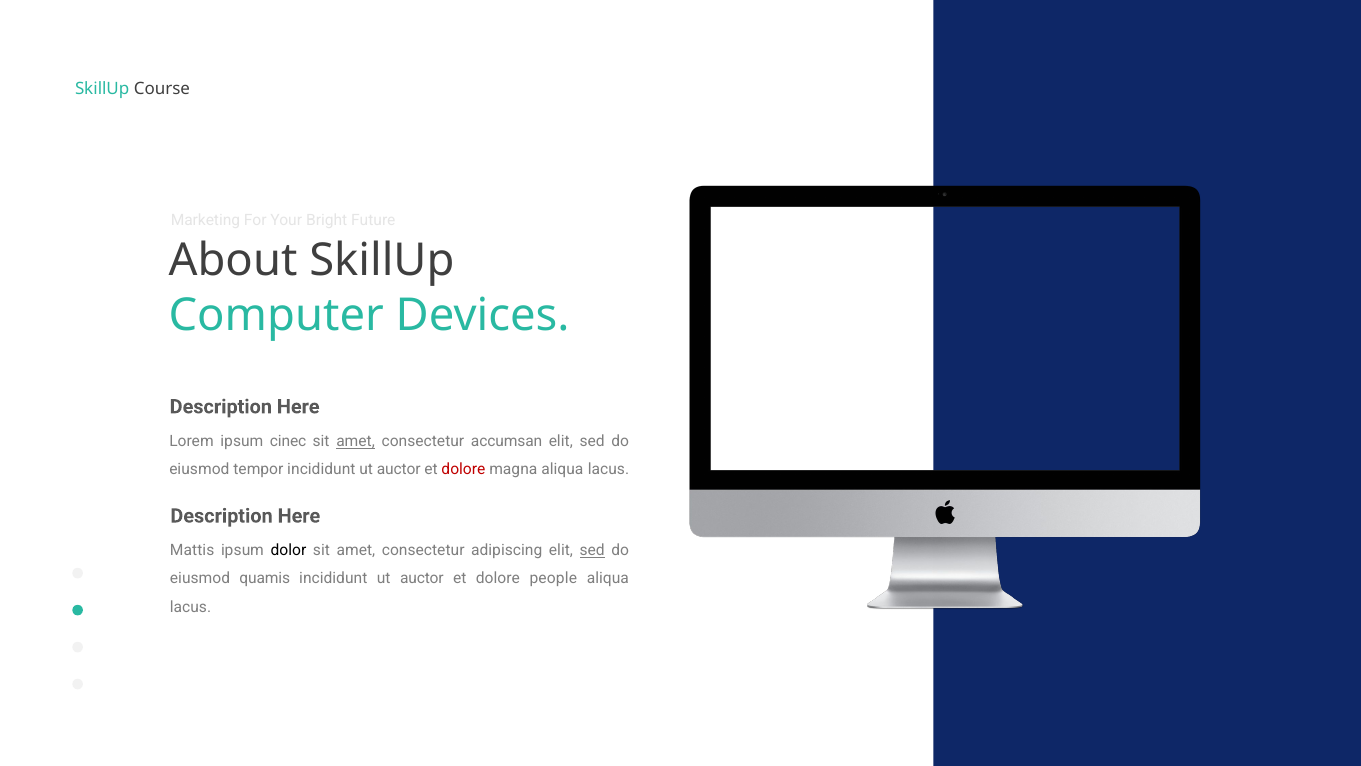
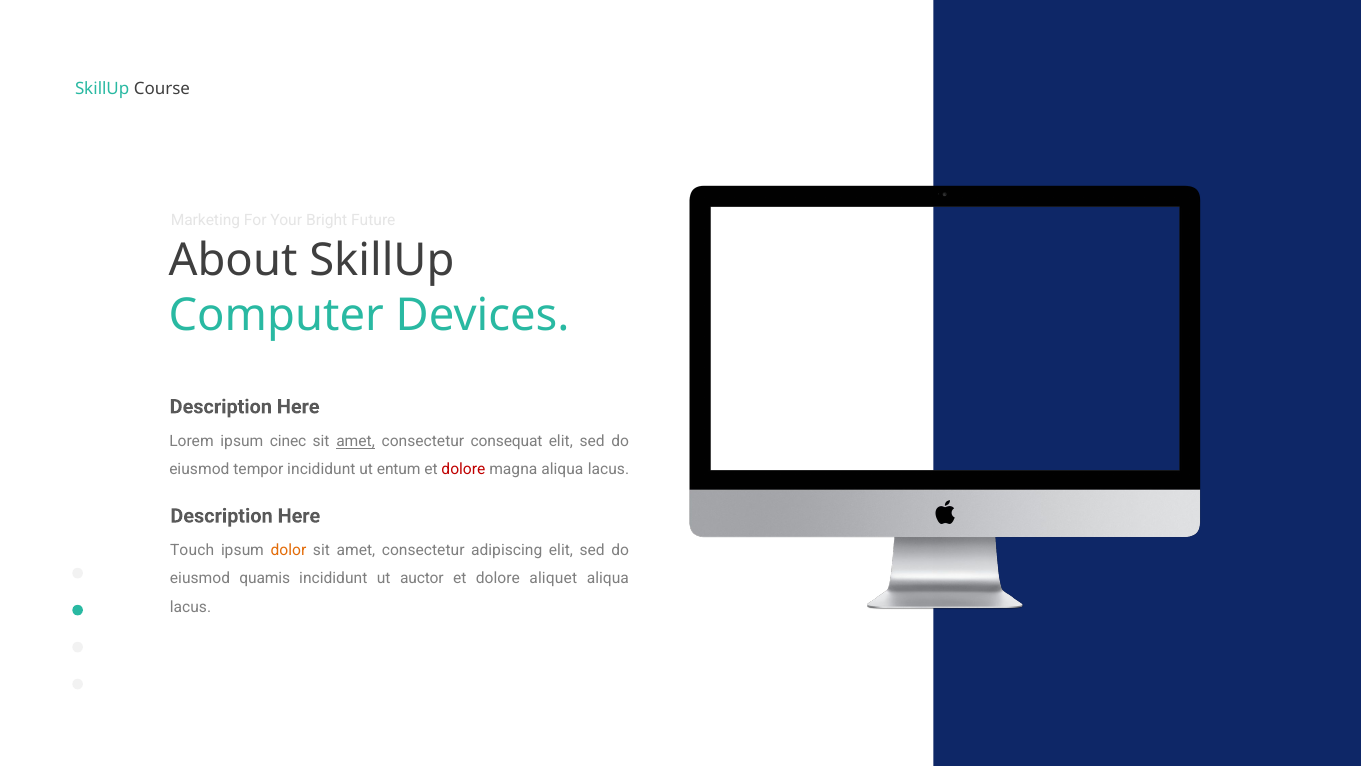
accumsan: accumsan -> consequat (507, 441)
tempor incididunt ut auctor: auctor -> entum (399, 469)
Mattis: Mattis -> Touch (192, 550)
dolor colour: black -> orange (289, 550)
sed underline: present -> none (592, 550)
people: people -> aliquet (553, 578)
